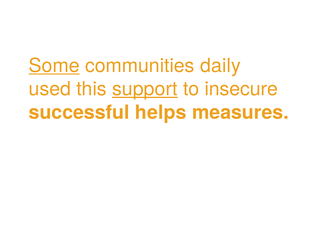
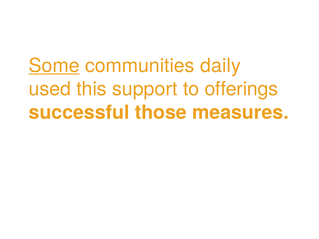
support underline: present -> none (145, 89)
insecure: insecure -> offerings (241, 89)
helps: helps -> those (161, 113)
